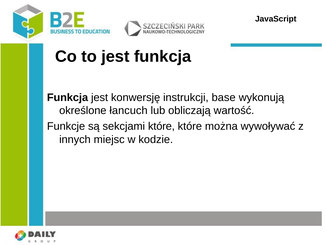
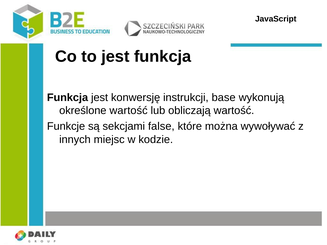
określone łancuch: łancuch -> wartość (129, 111)
sekcjami które: które -> false (161, 126)
